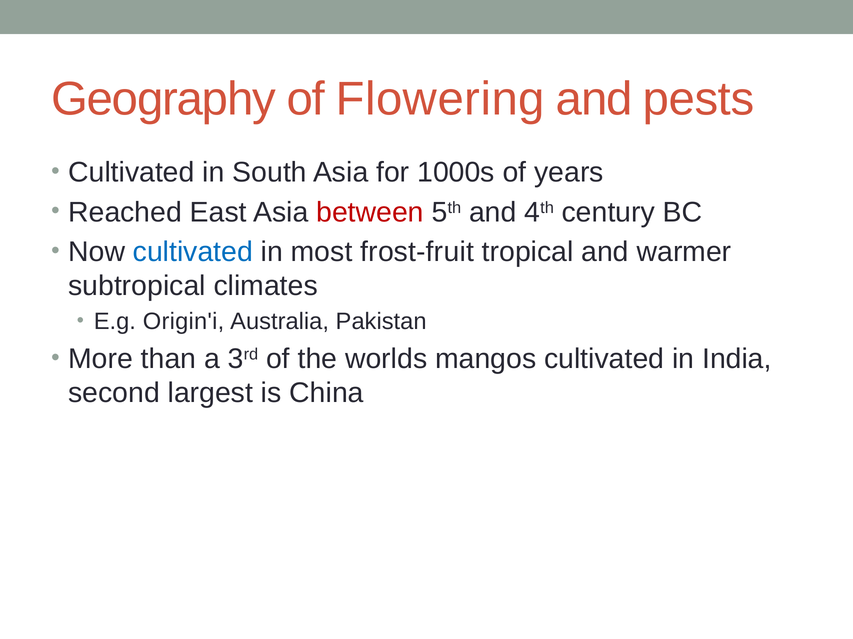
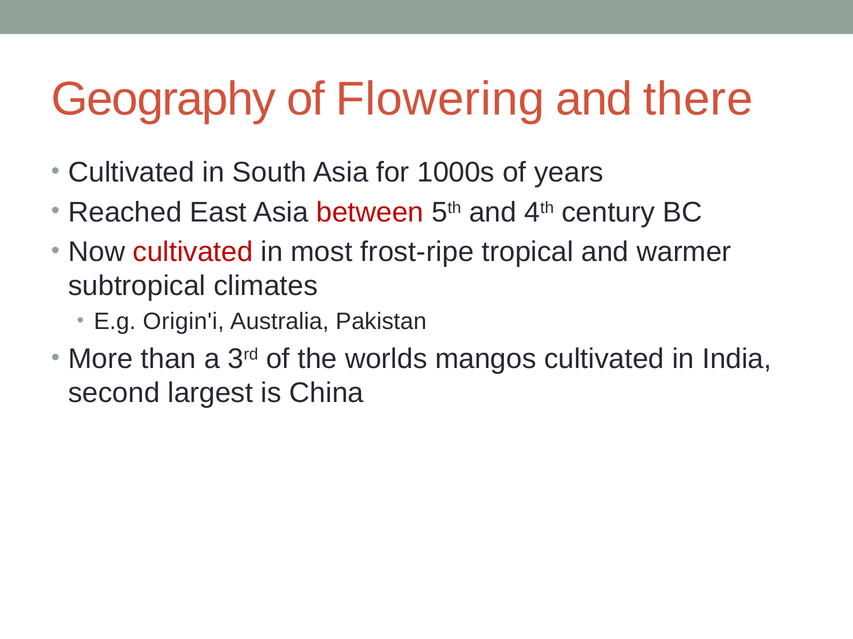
pests: pests -> there (698, 99)
cultivated colour: blue -> red (193, 252)
frost-fruit: frost-fruit -> frost-ripe (417, 252)
